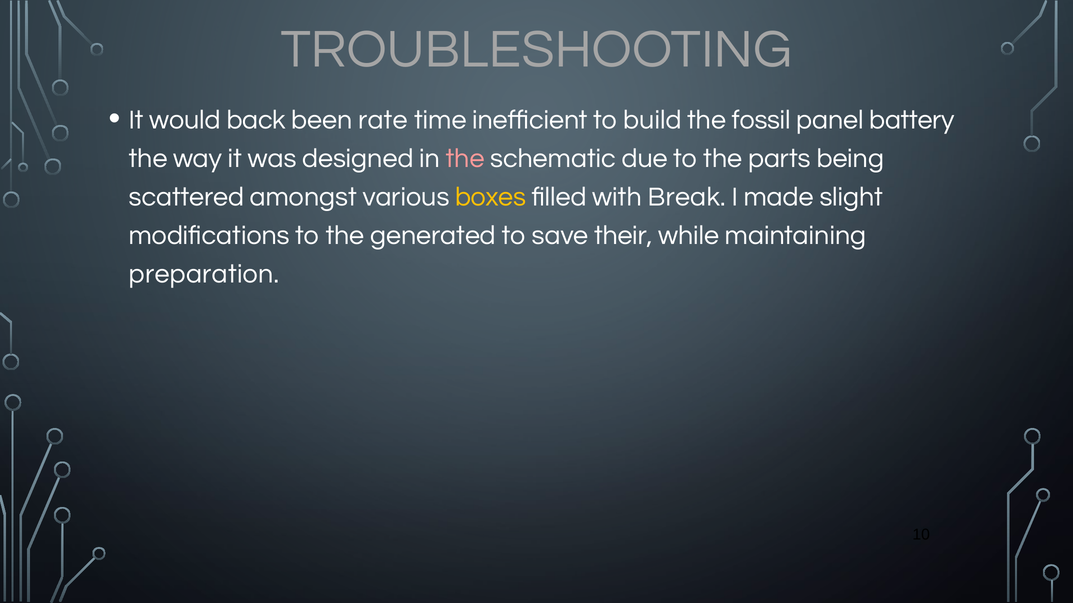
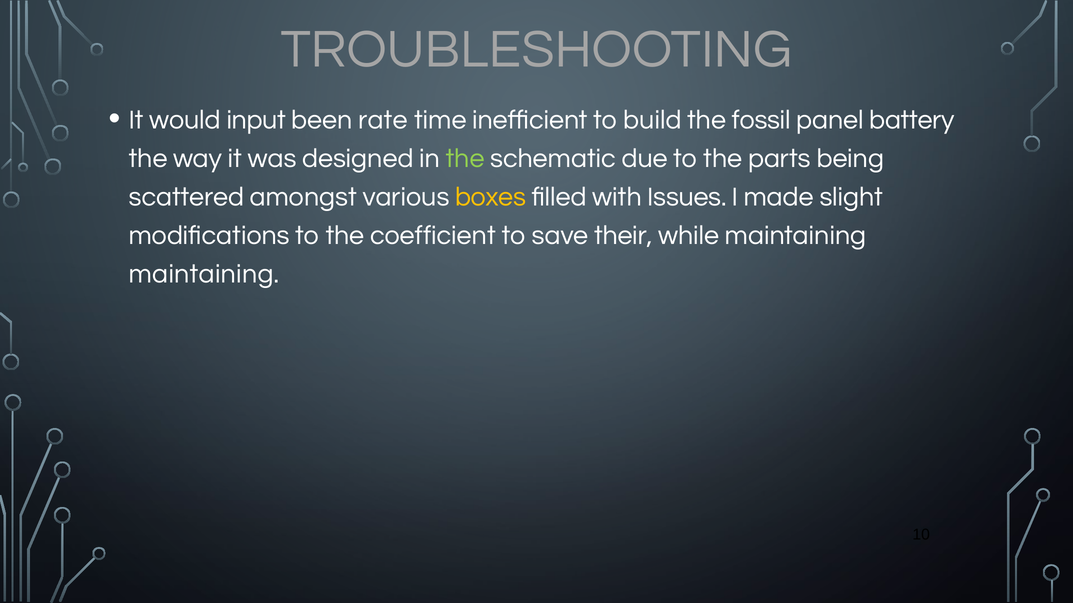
back: back -> input (256, 120)
the colour: pink -> light green (465, 158)
Break: Break -> Issues (687, 197)
generated: generated -> coefficient (433, 236)
preparation: preparation -> maintaining (204, 274)
